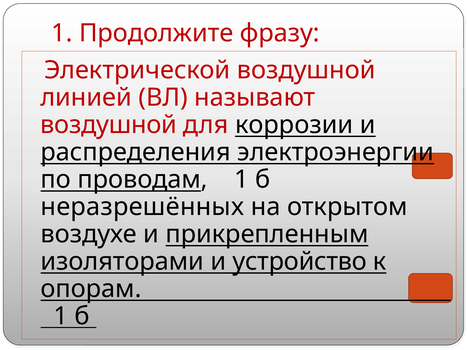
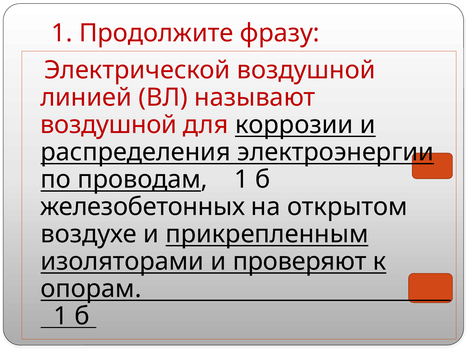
неразрешённых: неразрешённых -> железобетонных (143, 207)
устройство: устройство -> проверяют (300, 262)
